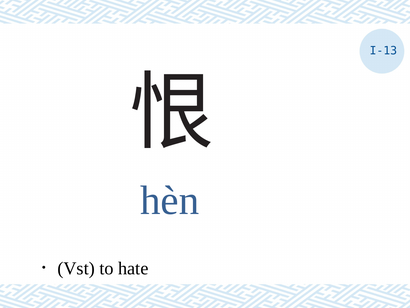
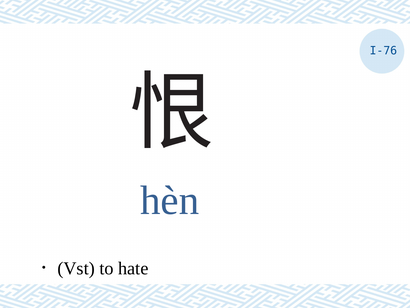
I-13: I-13 -> I-76 (383, 51)
